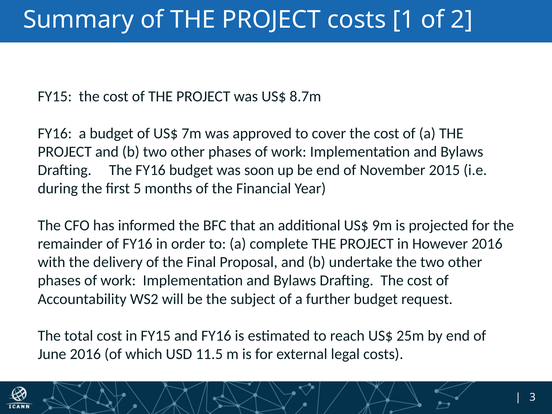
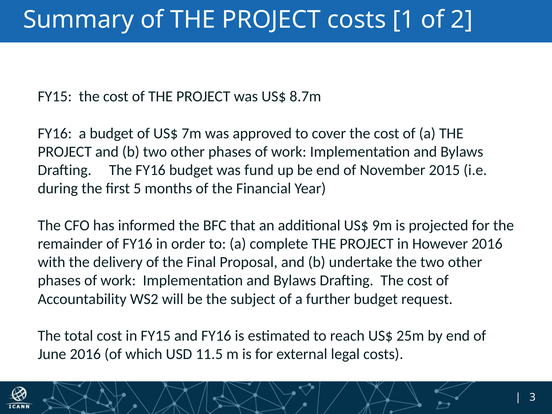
soon: soon -> fund (259, 170)
